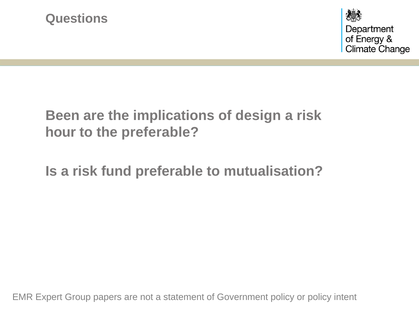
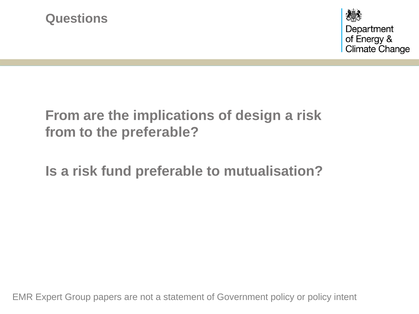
Been: Been -> From (63, 116)
hour: hour -> from (61, 132)
